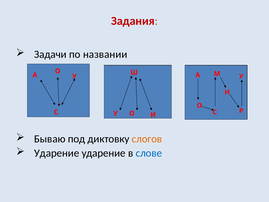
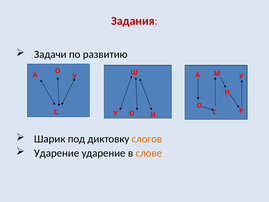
названии: названии -> развитию (105, 54)
Бываю: Бываю -> Шарик (50, 139)
слове colour: blue -> orange (149, 153)
